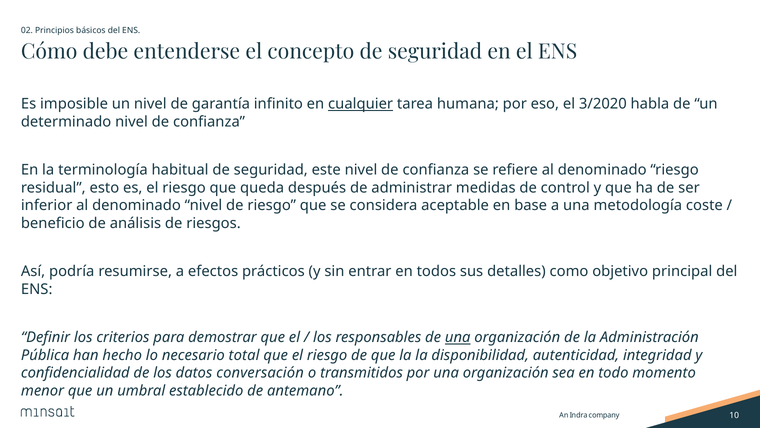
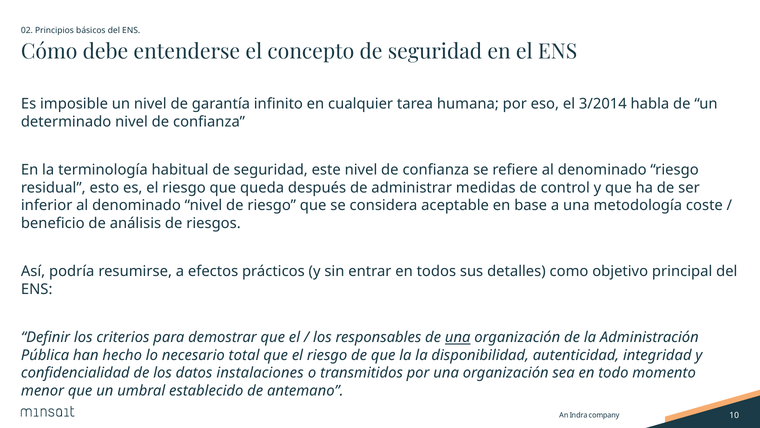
cualquier underline: present -> none (361, 104)
3/2020: 3/2020 -> 3/2014 (603, 104)
conversación: conversación -> instalaciones (260, 373)
